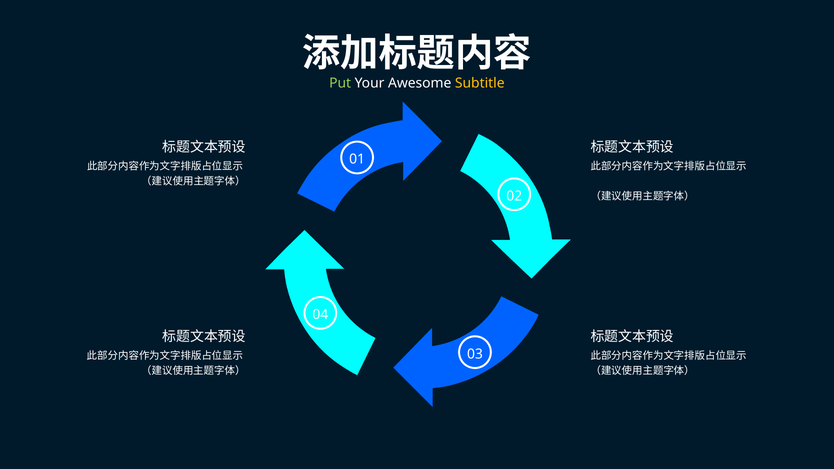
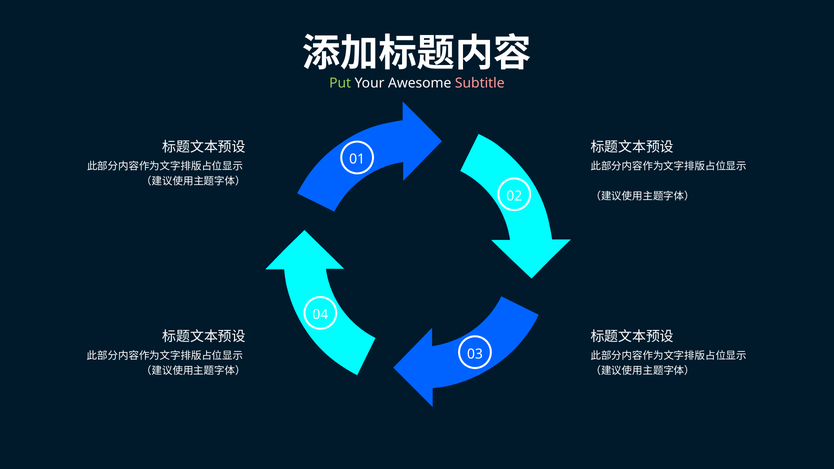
Subtitle colour: yellow -> pink (480, 83)
